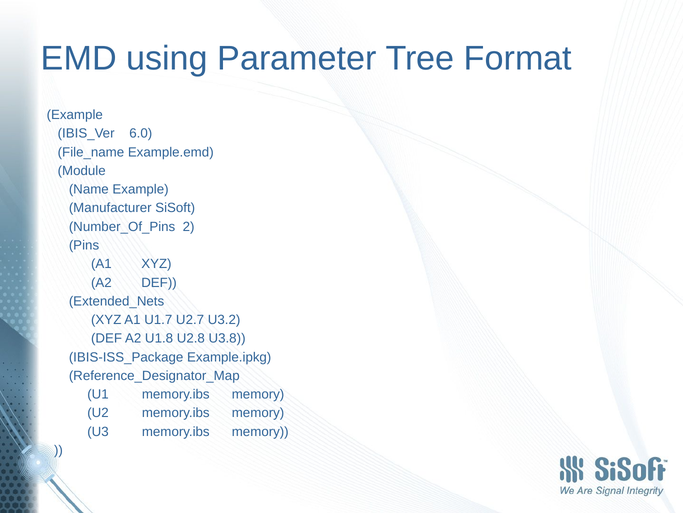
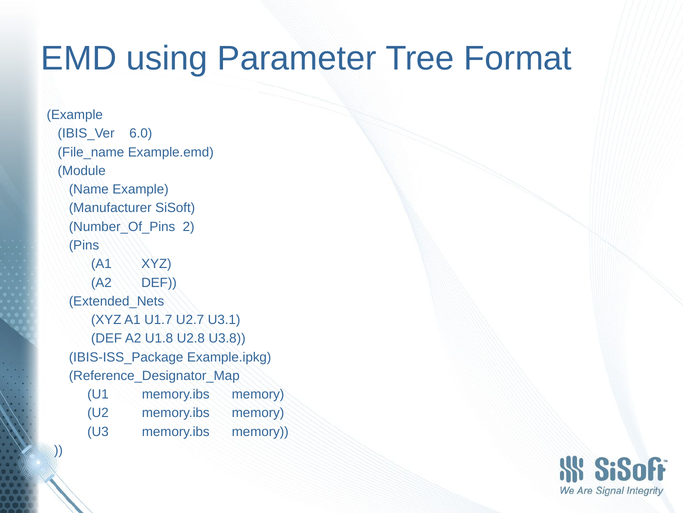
U3.2: U3.2 -> U3.1 (224, 319)
